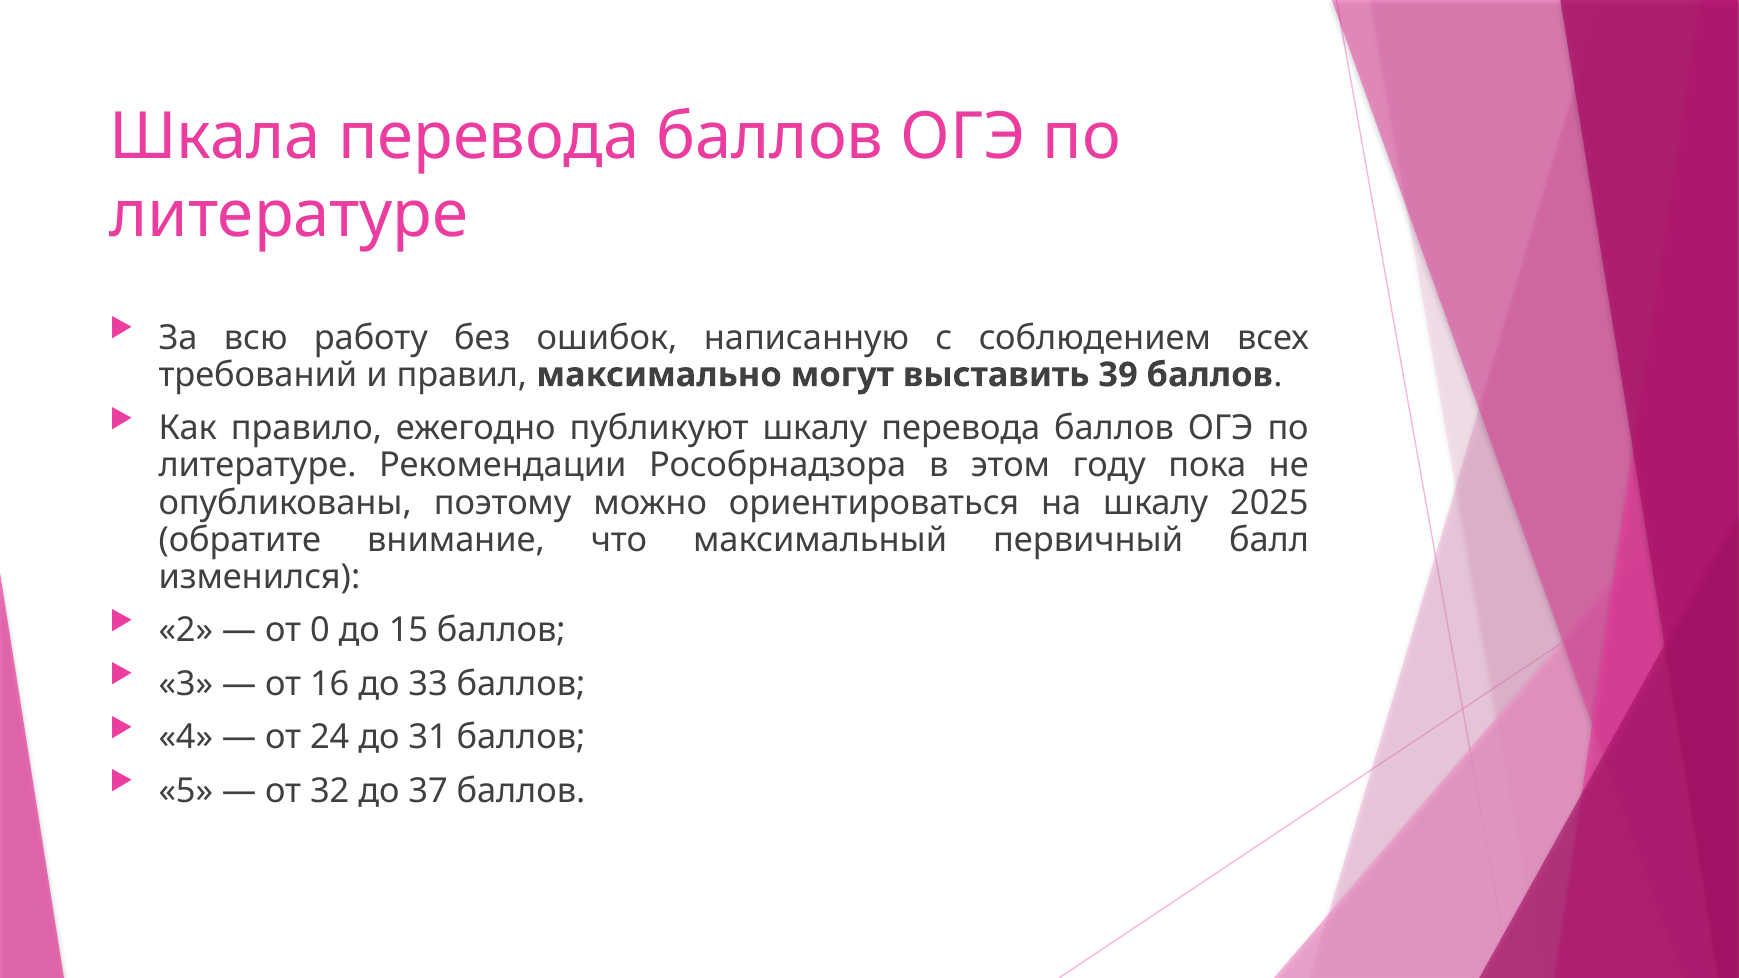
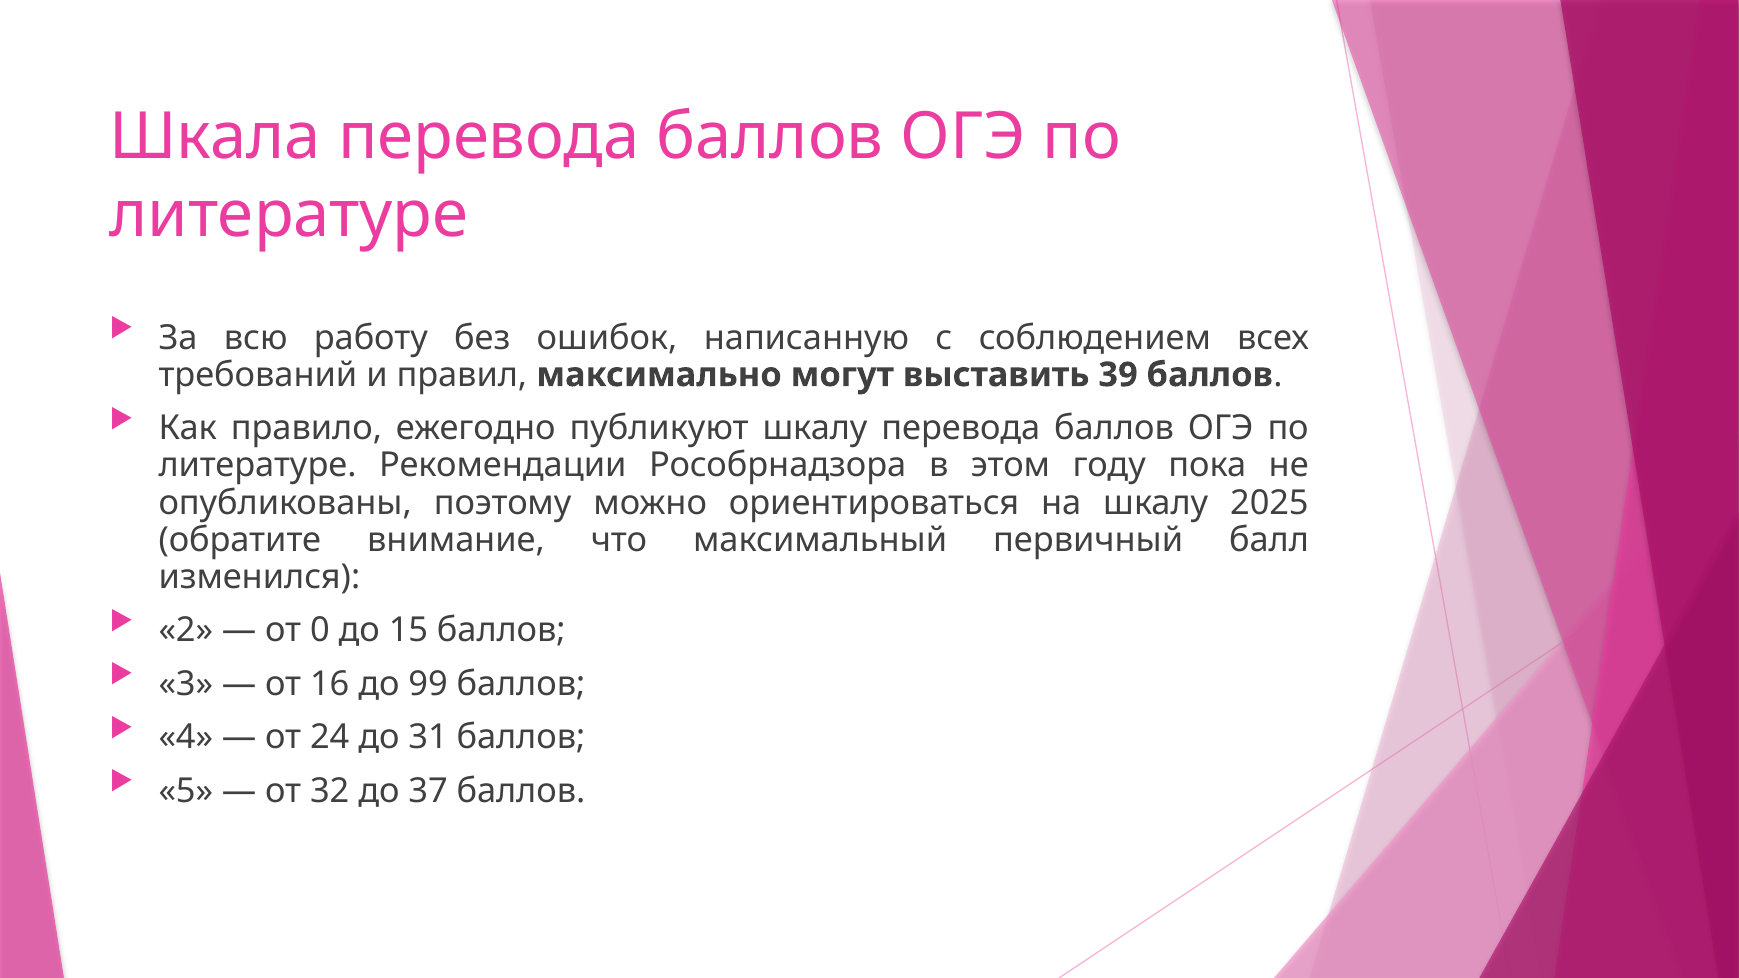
33: 33 -> 99 (428, 684)
